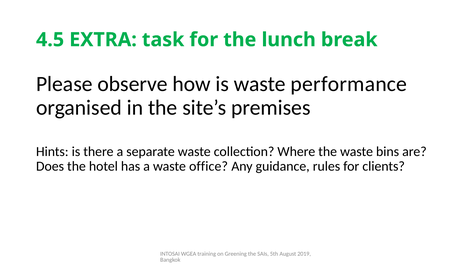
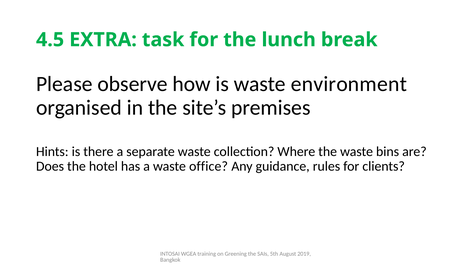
performance: performance -> environment (349, 84)
